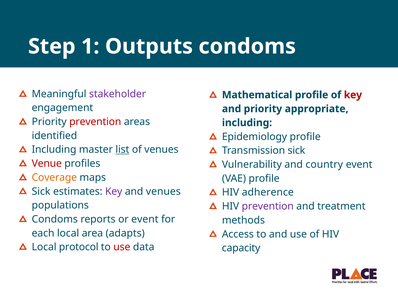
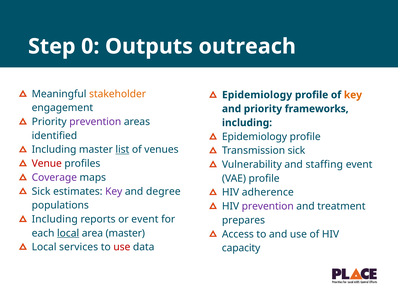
1: 1 -> 0 (90, 46)
Outputs condoms: condoms -> outreach (247, 46)
stakeholder colour: purple -> orange (118, 94)
Mathematical: Mathematical -> Epidemiology (257, 95)
key colour: red -> orange (353, 95)
appropriate: appropriate -> frameworks (317, 109)
prevention colour: red -> purple (95, 122)
country: country -> staffing (324, 164)
Coverage colour: orange -> purple (54, 177)
and venues: venues -> degree (163, 191)
Condoms: Condoms -> Including (55, 219)
methods: methods -> prepares (243, 220)
local underline: none -> present (68, 233)
area adapts: adapts -> master (125, 233)
protocol: protocol -> services (79, 247)
